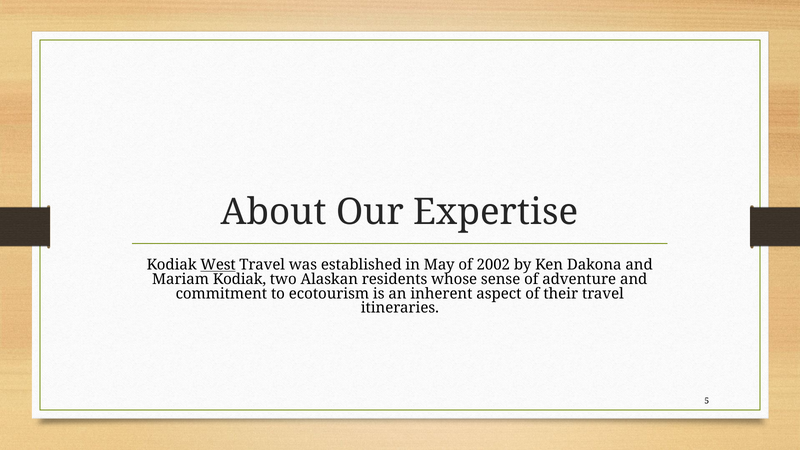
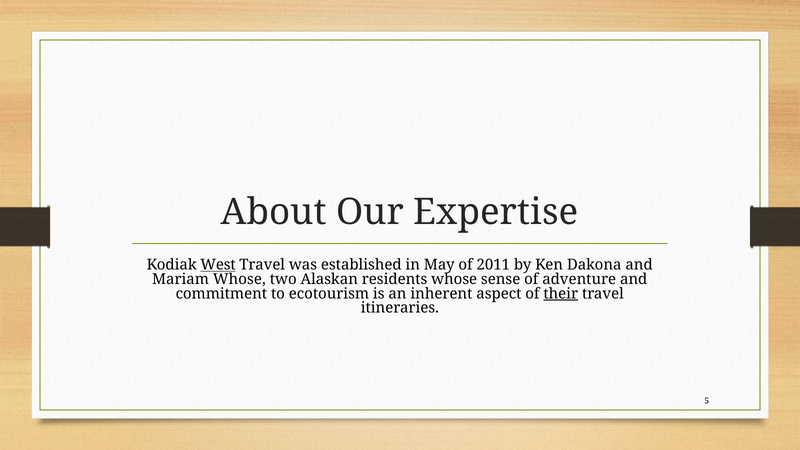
2002: 2002 -> 2011 (493, 265)
Mariam Kodiak: Kodiak -> Whose (239, 279)
their underline: none -> present (561, 294)
